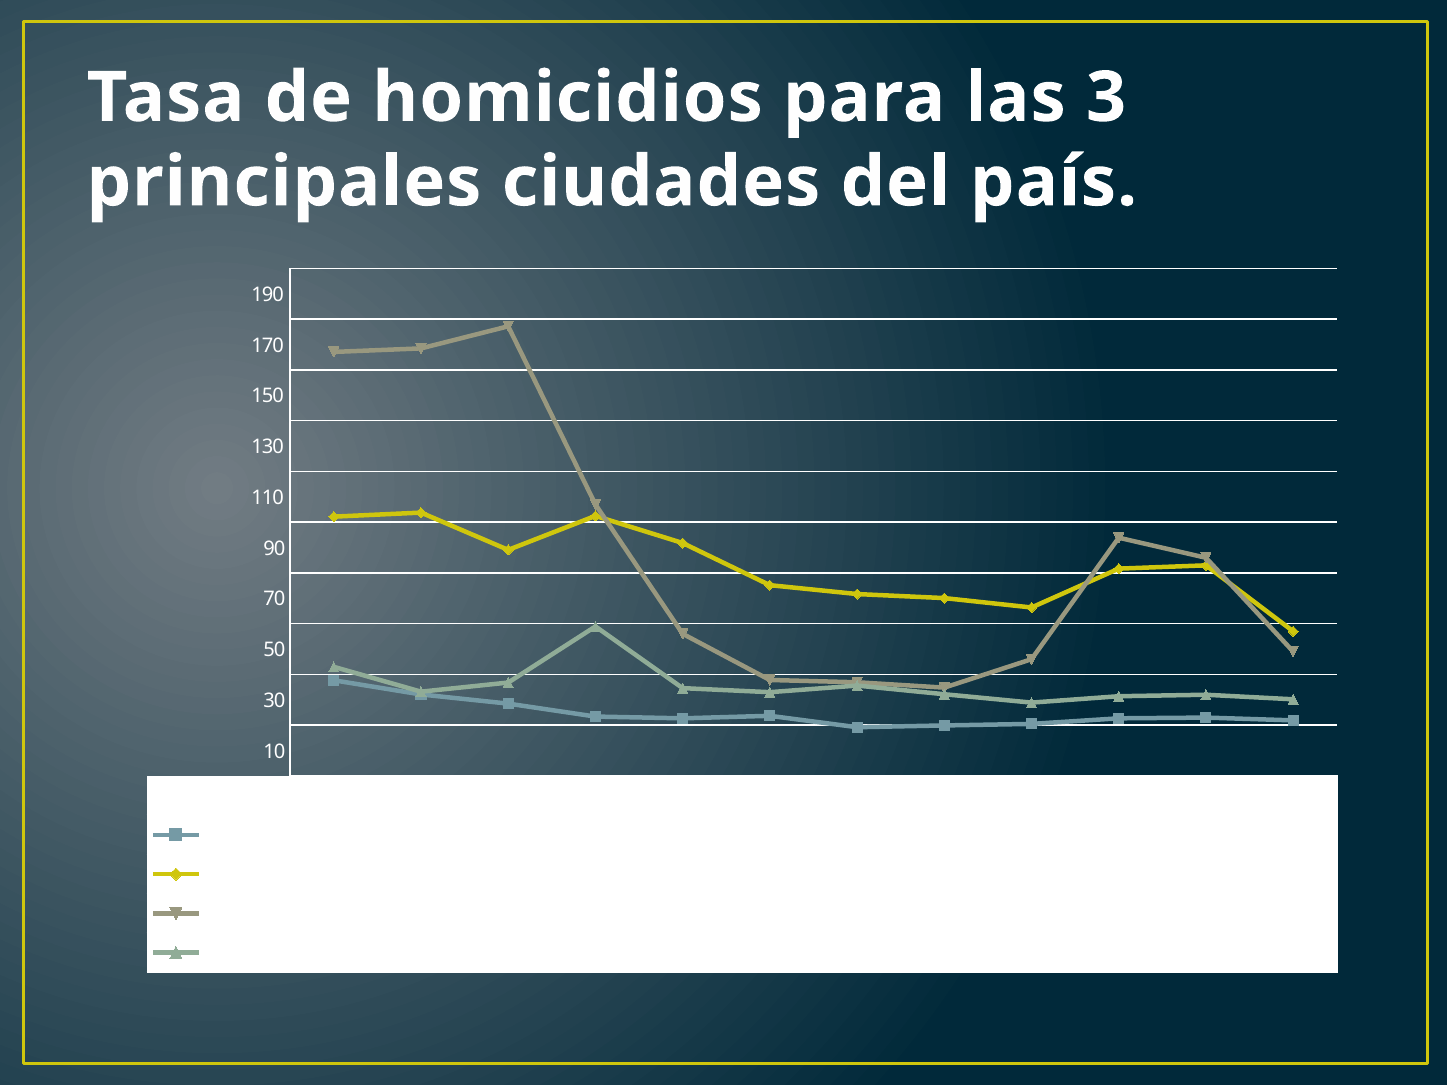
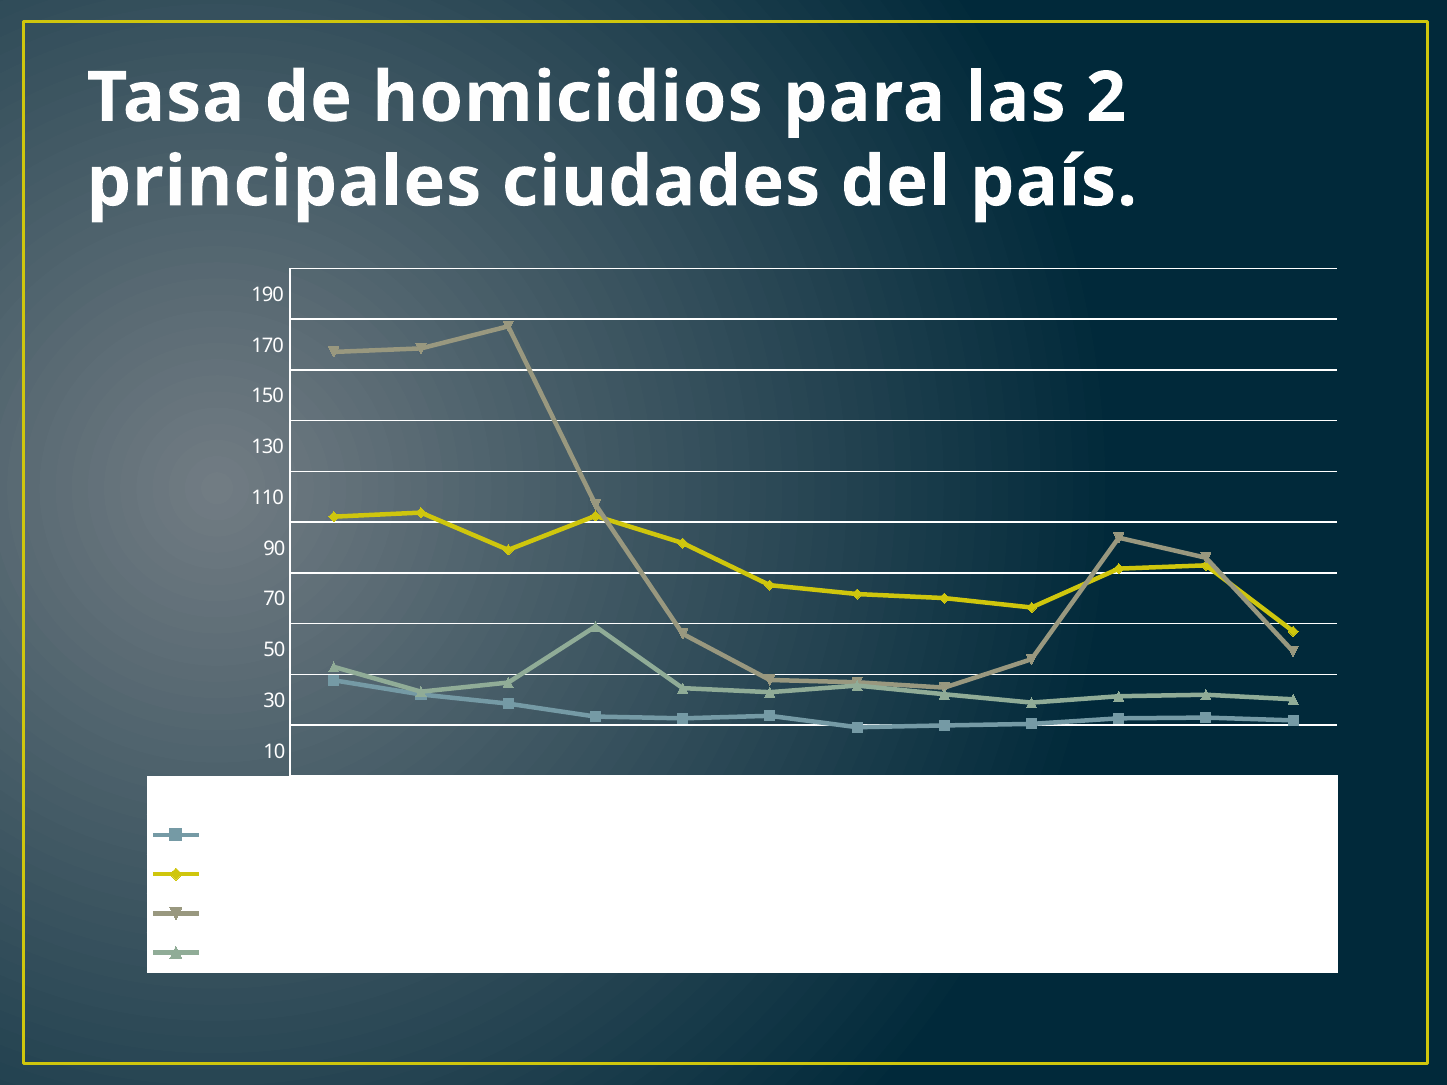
3: 3 -> 2 (1106, 98)
